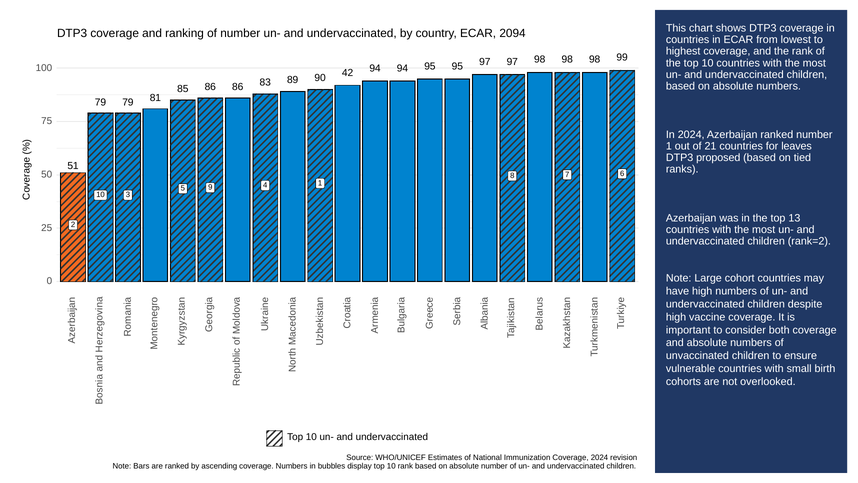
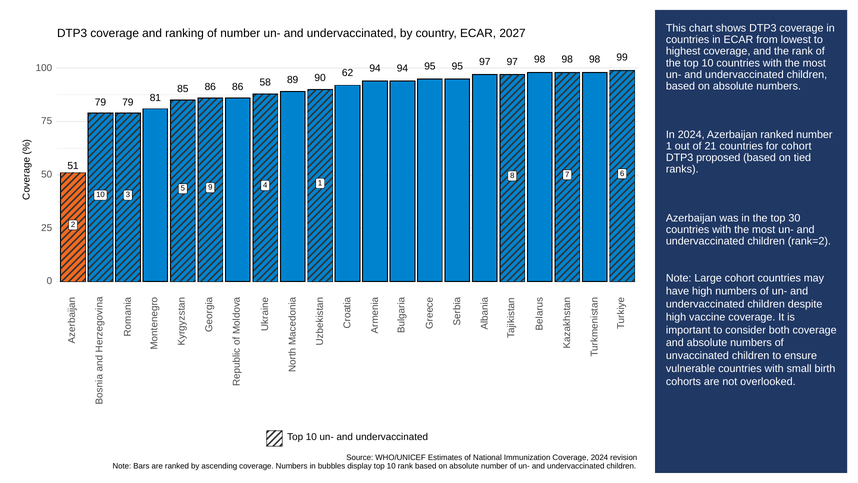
2094: 2094 -> 2027 (513, 33)
83: 83 -> 58 (265, 82)
42: 42 -> 62 (348, 73)
for leaves: leaves -> cohort (796, 146)
13: 13 -> 30 (794, 218)
